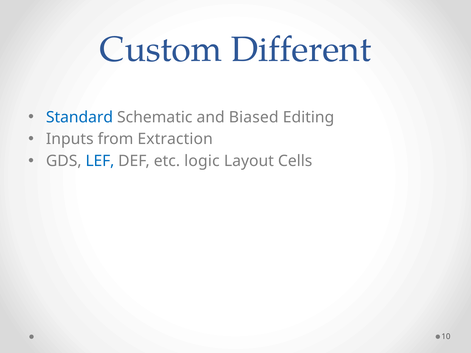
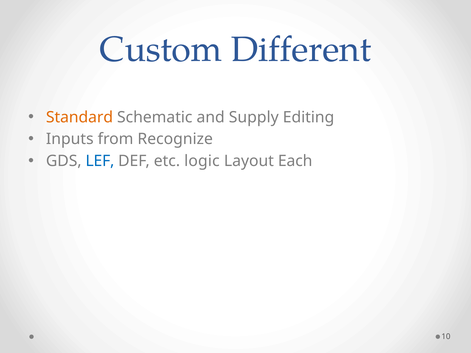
Standard colour: blue -> orange (79, 117)
Biased: Biased -> Supply (254, 117)
Extraction: Extraction -> Recognize (175, 139)
Cells: Cells -> Each (295, 161)
